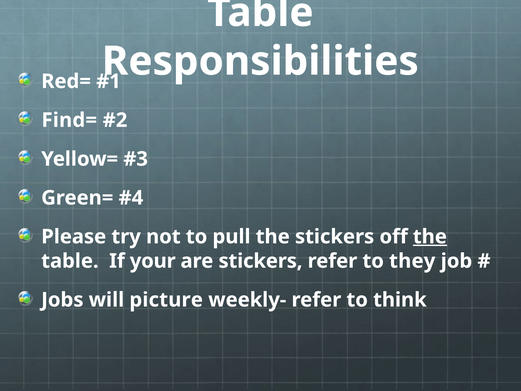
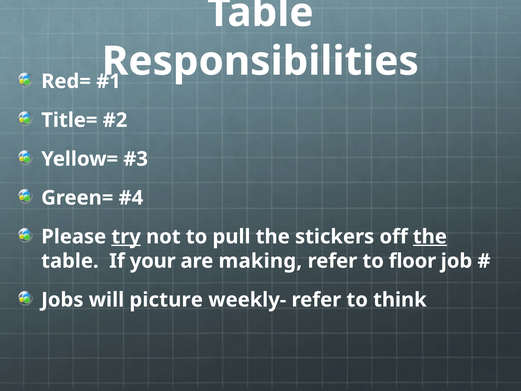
Find=: Find= -> Title= (69, 120)
try underline: none -> present (126, 237)
are stickers: stickers -> making (260, 261)
they: they -> floor (412, 261)
